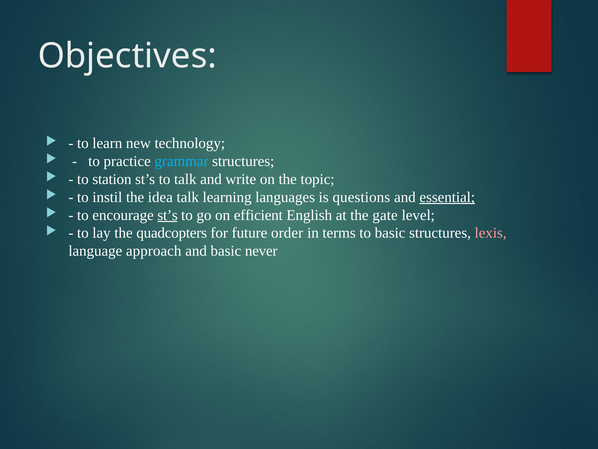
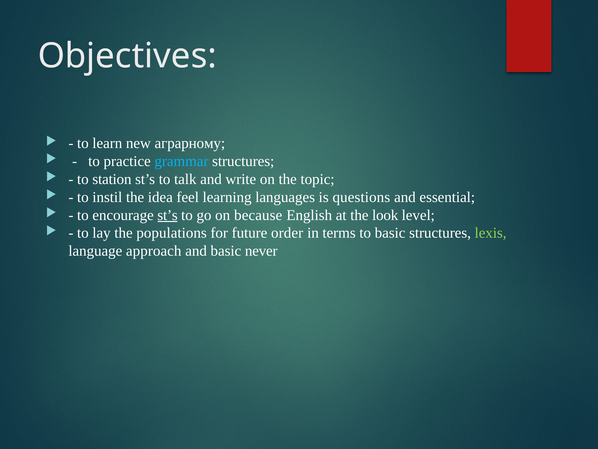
technology: technology -> аграрному (190, 143)
idea talk: talk -> feel (188, 197)
essential underline: present -> none (447, 197)
efficient: efficient -> because (258, 215)
gate: gate -> look (385, 215)
quadcopters: quadcopters -> populations (172, 233)
lexis colour: pink -> light green (491, 233)
